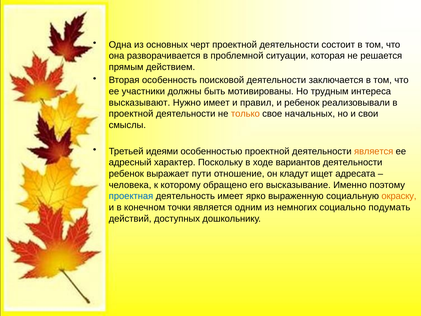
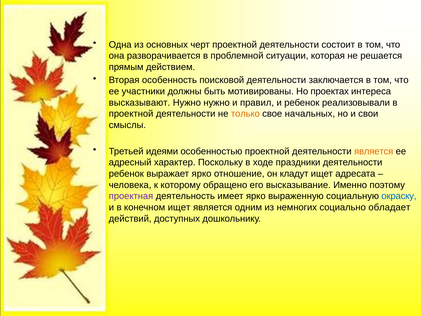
трудным: трудным -> проектах (330, 91)
Нужно имеет: имеет -> нужно (217, 103)
вариантов: вариантов -> праздники (298, 162)
выражает пути: пути -> ярко (202, 174)
проектная colour: blue -> purple (131, 196)
окраску colour: orange -> blue (399, 196)
конечном точки: точки -> ищет (179, 207)
подумать: подумать -> обладает (389, 207)
